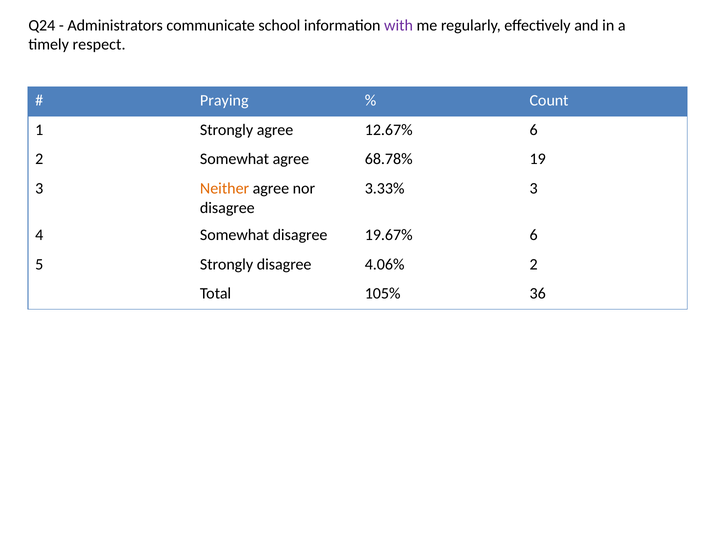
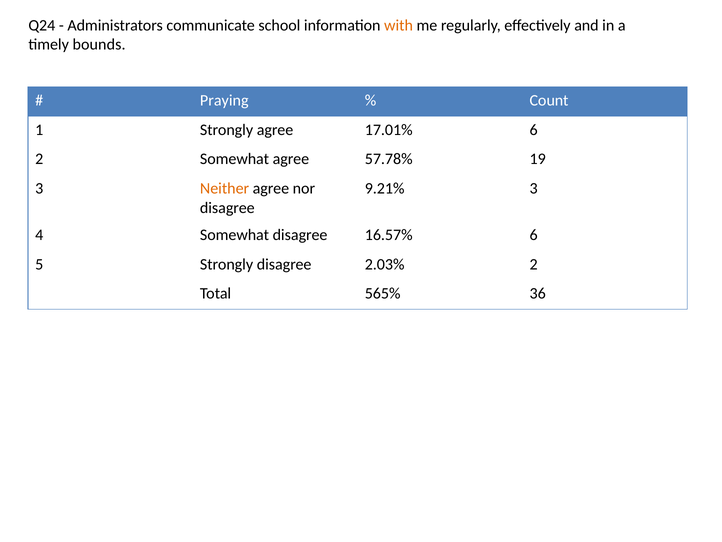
with colour: purple -> orange (399, 25)
respect: respect -> bounds (99, 45)
12.67%: 12.67% -> 17.01% (389, 130)
68.78%: 68.78% -> 57.78% (389, 159)
3.33%: 3.33% -> 9.21% (385, 188)
19.67%: 19.67% -> 16.57% (389, 235)
4.06%: 4.06% -> 2.03% (385, 264)
105%: 105% -> 565% (383, 293)
